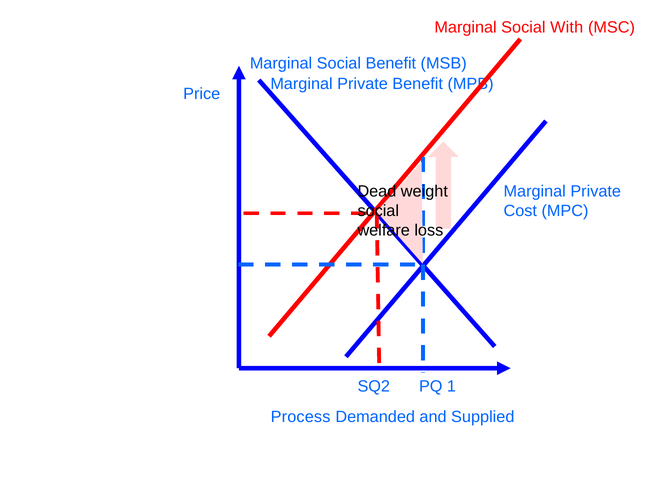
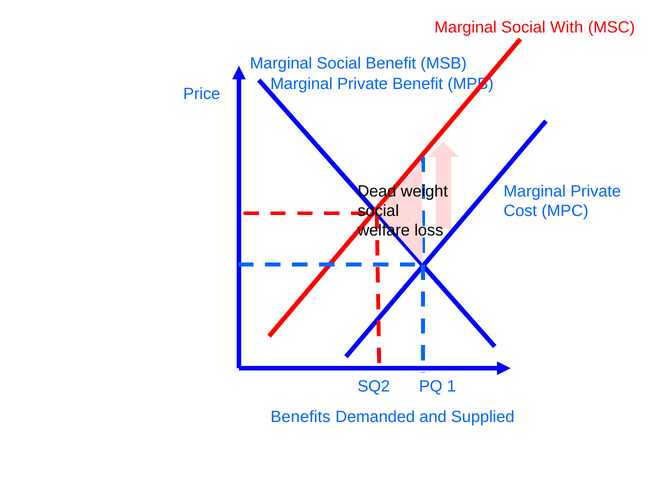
Process: Process -> Benefits (301, 417)
